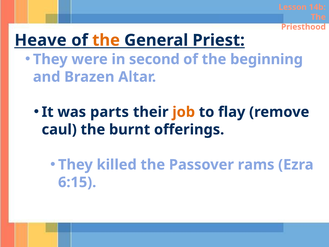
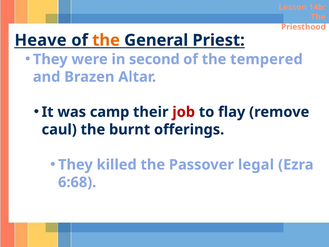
beginning: beginning -> tempered (266, 59)
parts: parts -> camp (110, 112)
job colour: orange -> red (184, 112)
rams: rams -> legal (256, 165)
6:15: 6:15 -> 6:68 (77, 182)
